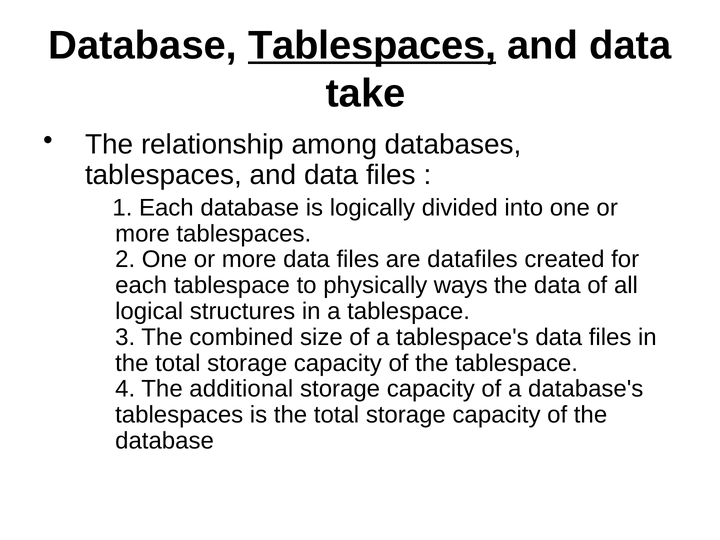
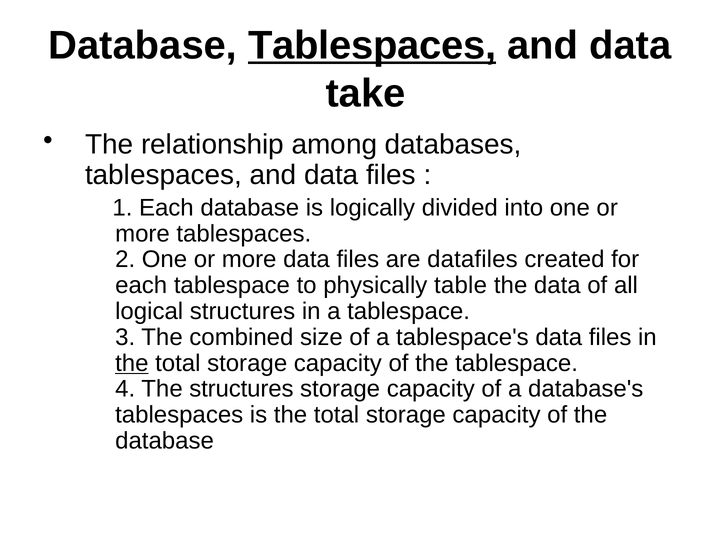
ways: ways -> table (461, 285)
the underline: none -> present (132, 363)
The additional: additional -> structures (241, 389)
